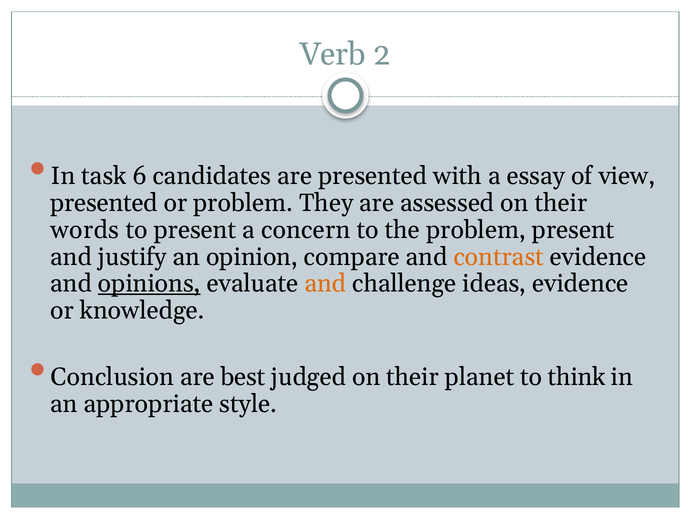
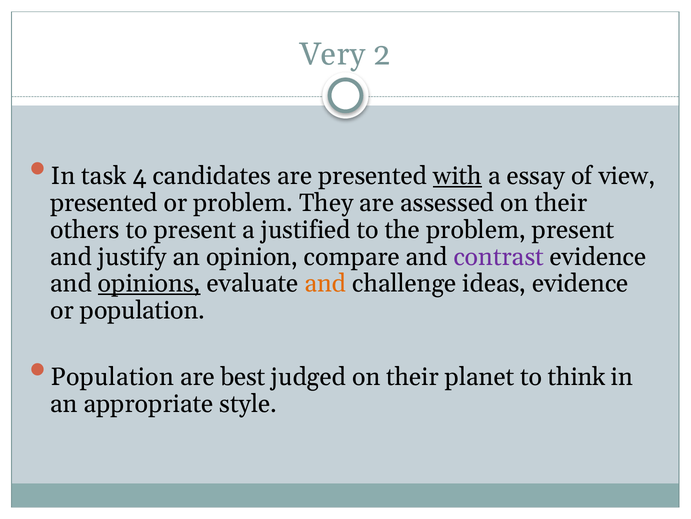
Verb: Verb -> Very (332, 54)
6: 6 -> 4 (140, 176)
with underline: none -> present (458, 176)
words: words -> others (85, 229)
concern: concern -> justified (306, 229)
contrast colour: orange -> purple (499, 256)
or knowledge: knowledge -> population (142, 310)
Conclusion: Conclusion -> Population (112, 376)
